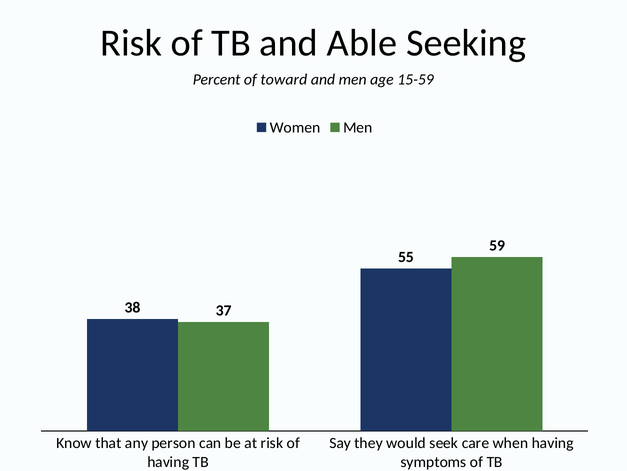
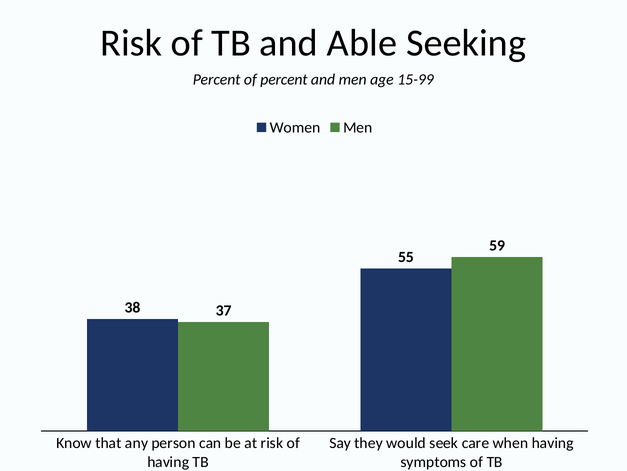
of toward: toward -> percent (284, 79)
15-59: 15-59 -> 15-99 (416, 79)
